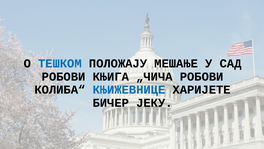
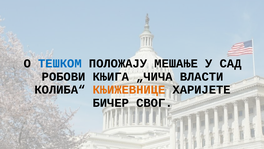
„ЧИЧА РОБОВИ: РОБОВИ -> ВЛАСТИ (202, 76)
КЊИЖЕВНИЦЕ colour: blue -> orange (129, 89)
ЈЕКУ: ЈЕКУ -> СВОГ (154, 103)
